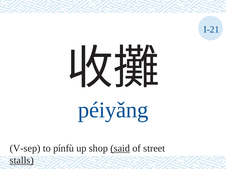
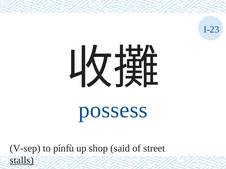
I-21: I-21 -> I-23 (211, 30)
péiyǎng: péiyǎng -> possess (113, 110)
said underline: present -> none (120, 149)
